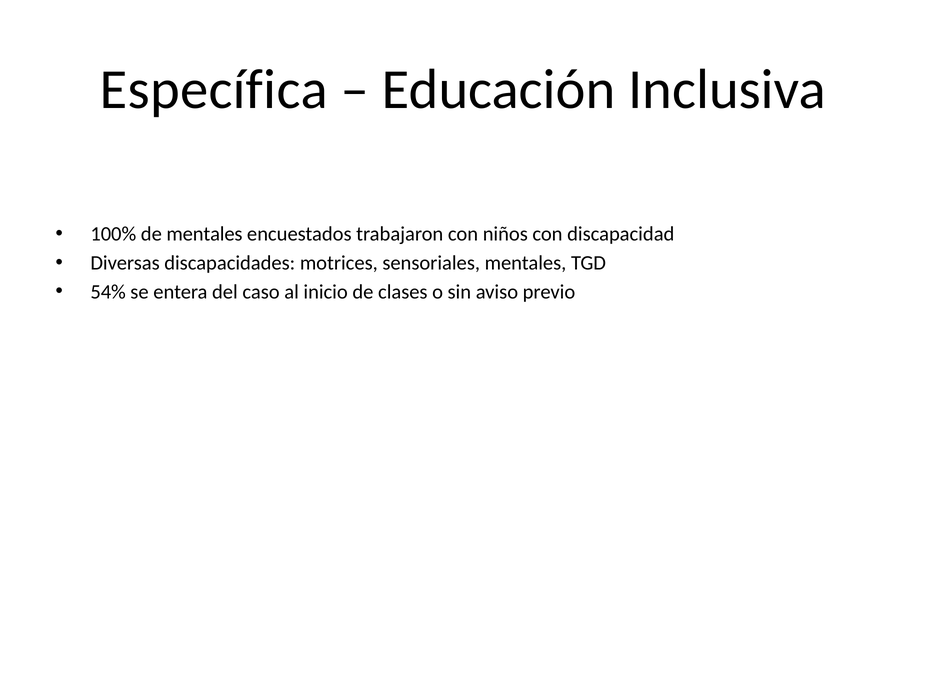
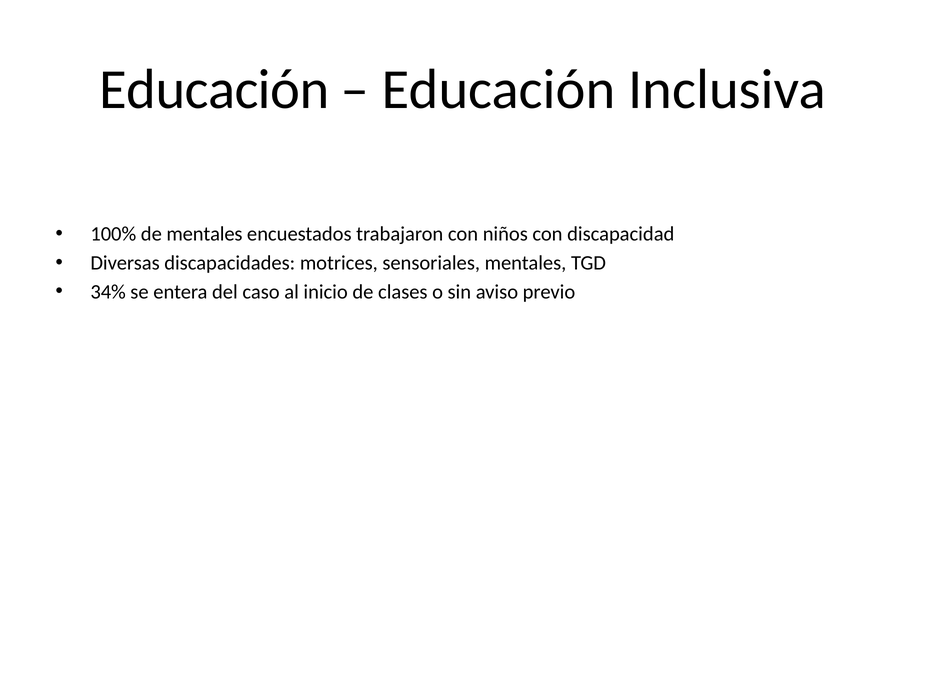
Específica: Específica -> Educación (214, 90)
54%: 54% -> 34% (108, 292)
